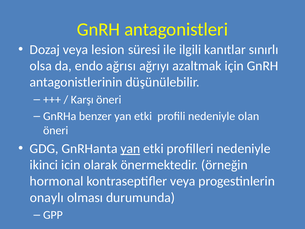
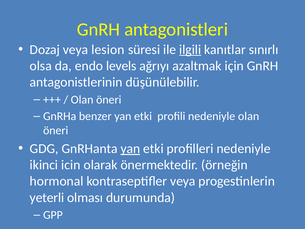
ilgili underline: none -> present (190, 50)
ağrısı: ağrısı -> levels (121, 66)
Karşı: Karşı -> Olan (82, 100)
onaylı: onaylı -> yeterli (47, 197)
